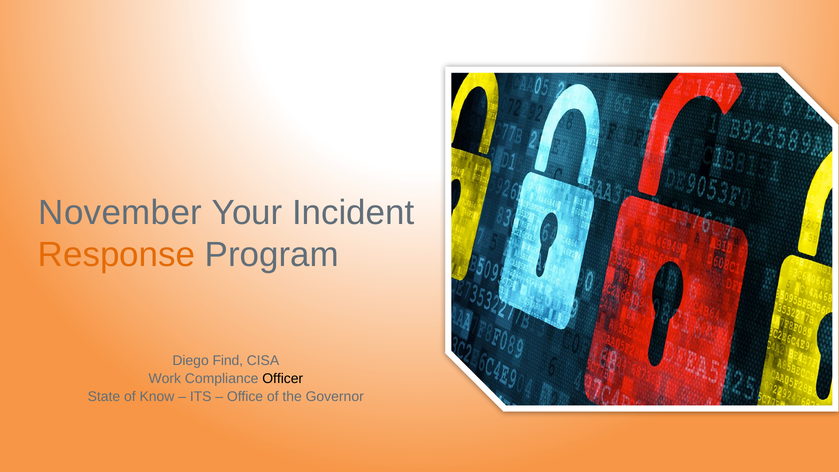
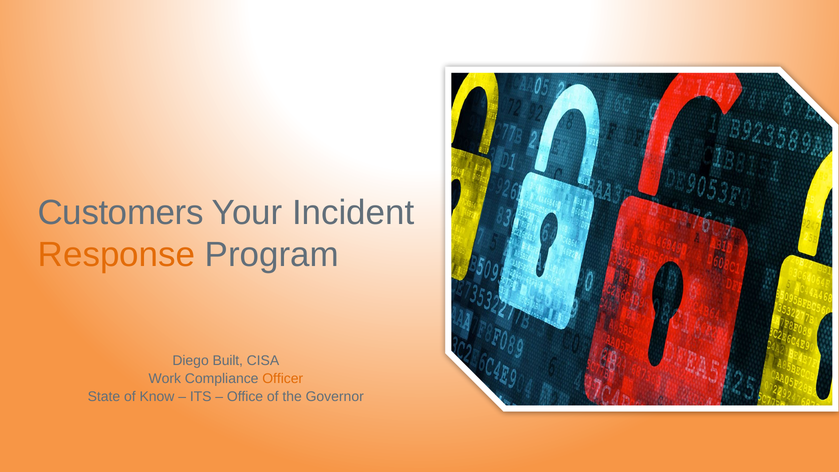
November: November -> Customers (121, 213)
Find: Find -> Built (228, 361)
Officer colour: black -> orange (283, 379)
